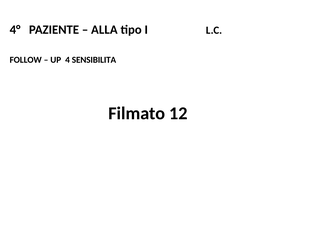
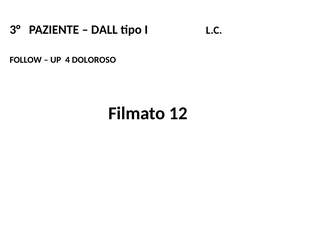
4°: 4° -> 3° (15, 30)
ALLA: ALLA -> DALL (104, 30)
SENSIBILITA: SENSIBILITA -> DOLOROSO (94, 60)
